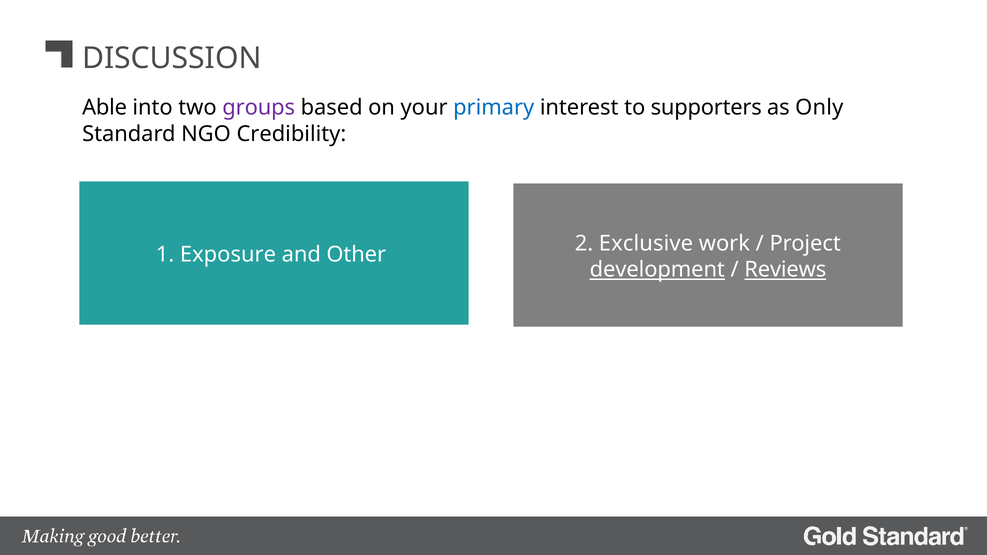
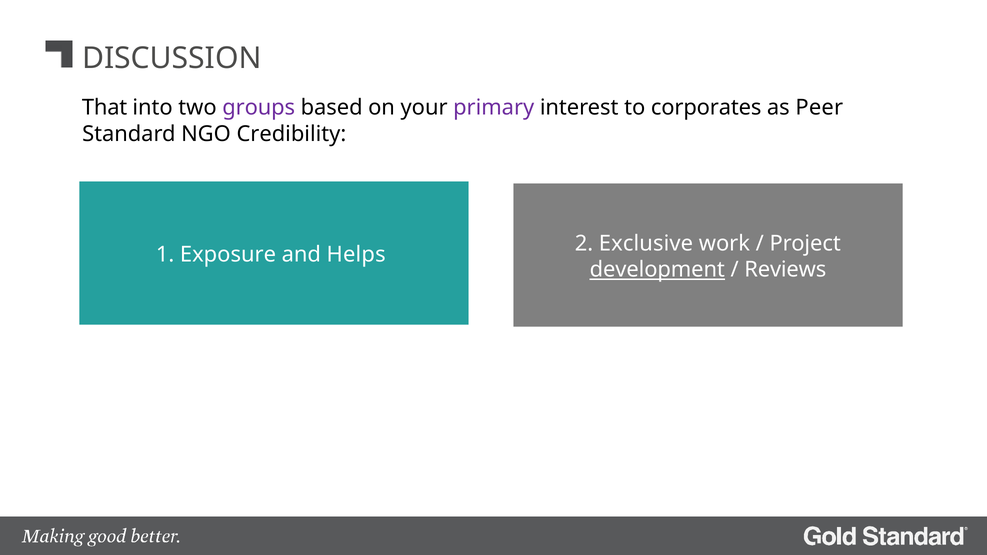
Able: Able -> That (105, 108)
primary colour: blue -> purple (494, 108)
supporters: supporters -> corporates (706, 108)
Only: Only -> Peer (819, 108)
Other: Other -> Helps (356, 255)
Reviews underline: present -> none (785, 270)
